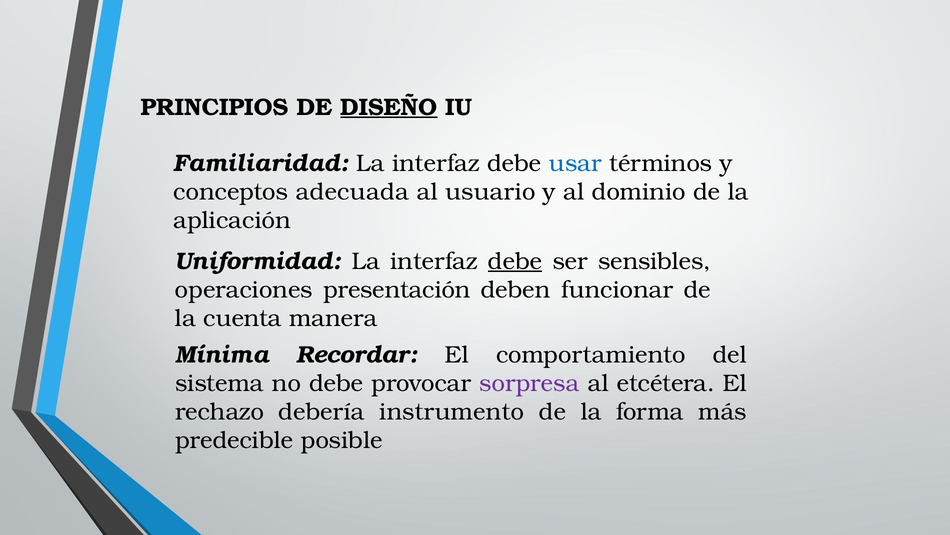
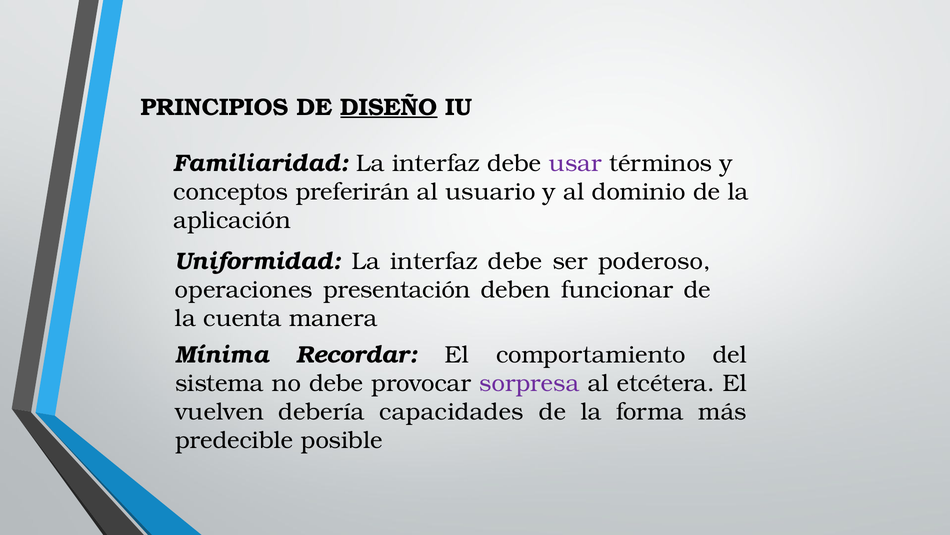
usar colour: blue -> purple (575, 163)
adecuada: adecuada -> preferirán (352, 192)
debe underline: present -> none (515, 261)
sensibles: sensibles -> poderoso (654, 261)
rechazo: rechazo -> vuelven (219, 411)
instrumento: instrumento -> capacidades (452, 411)
